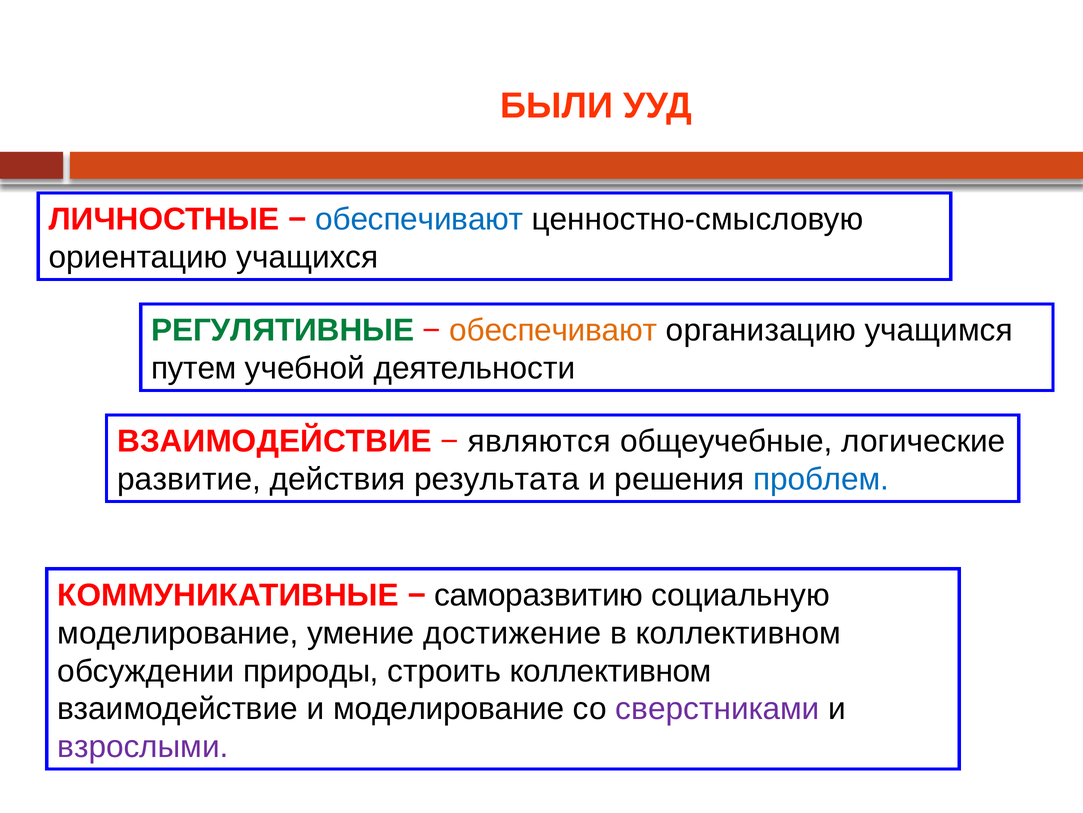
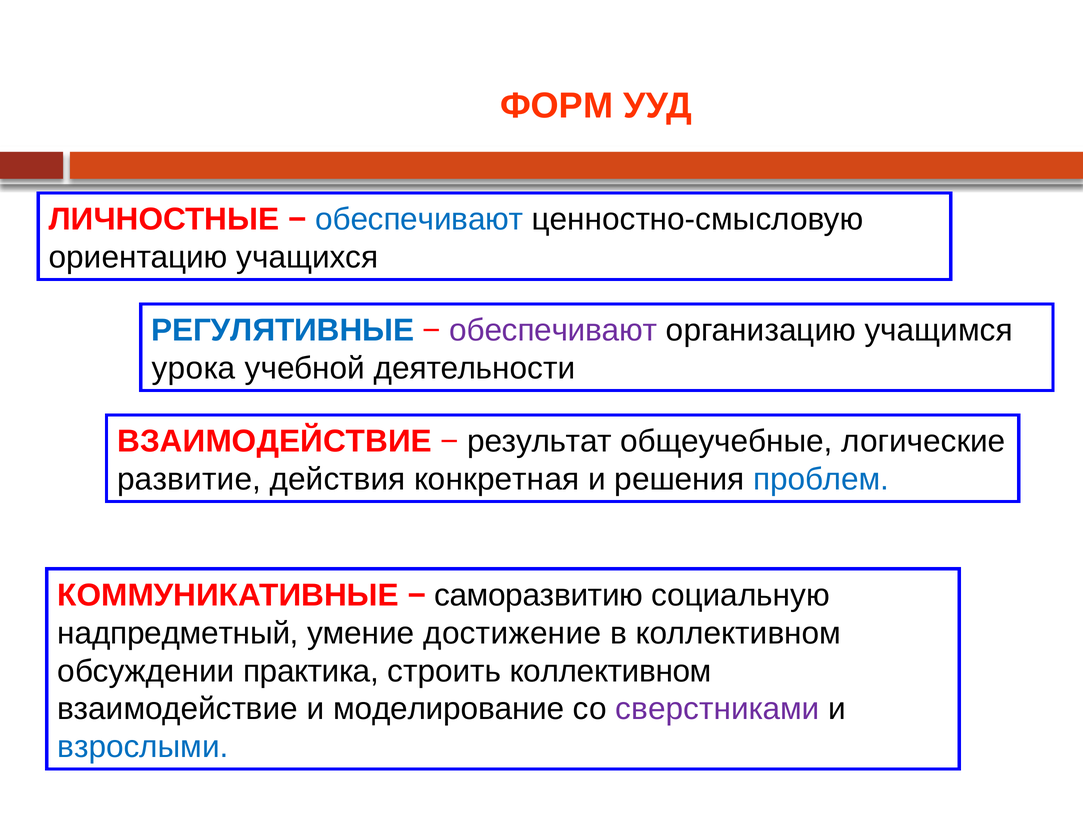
БЫЛИ: БЫЛИ -> ФОРМ (557, 106)
РЕГУЛЯТИВНЫЕ colour: green -> blue (283, 330)
обеспечивают colour: orange -> purple (553, 330)
путем: путем -> урока (194, 368)
являются: являются -> результат (540, 441)
результата: результата -> конкретная (497, 479)
моделирование: моделирование -> надпредметный (178, 633)
природы: природы -> практика (311, 670)
взрослыми colour: purple -> blue (143, 746)
